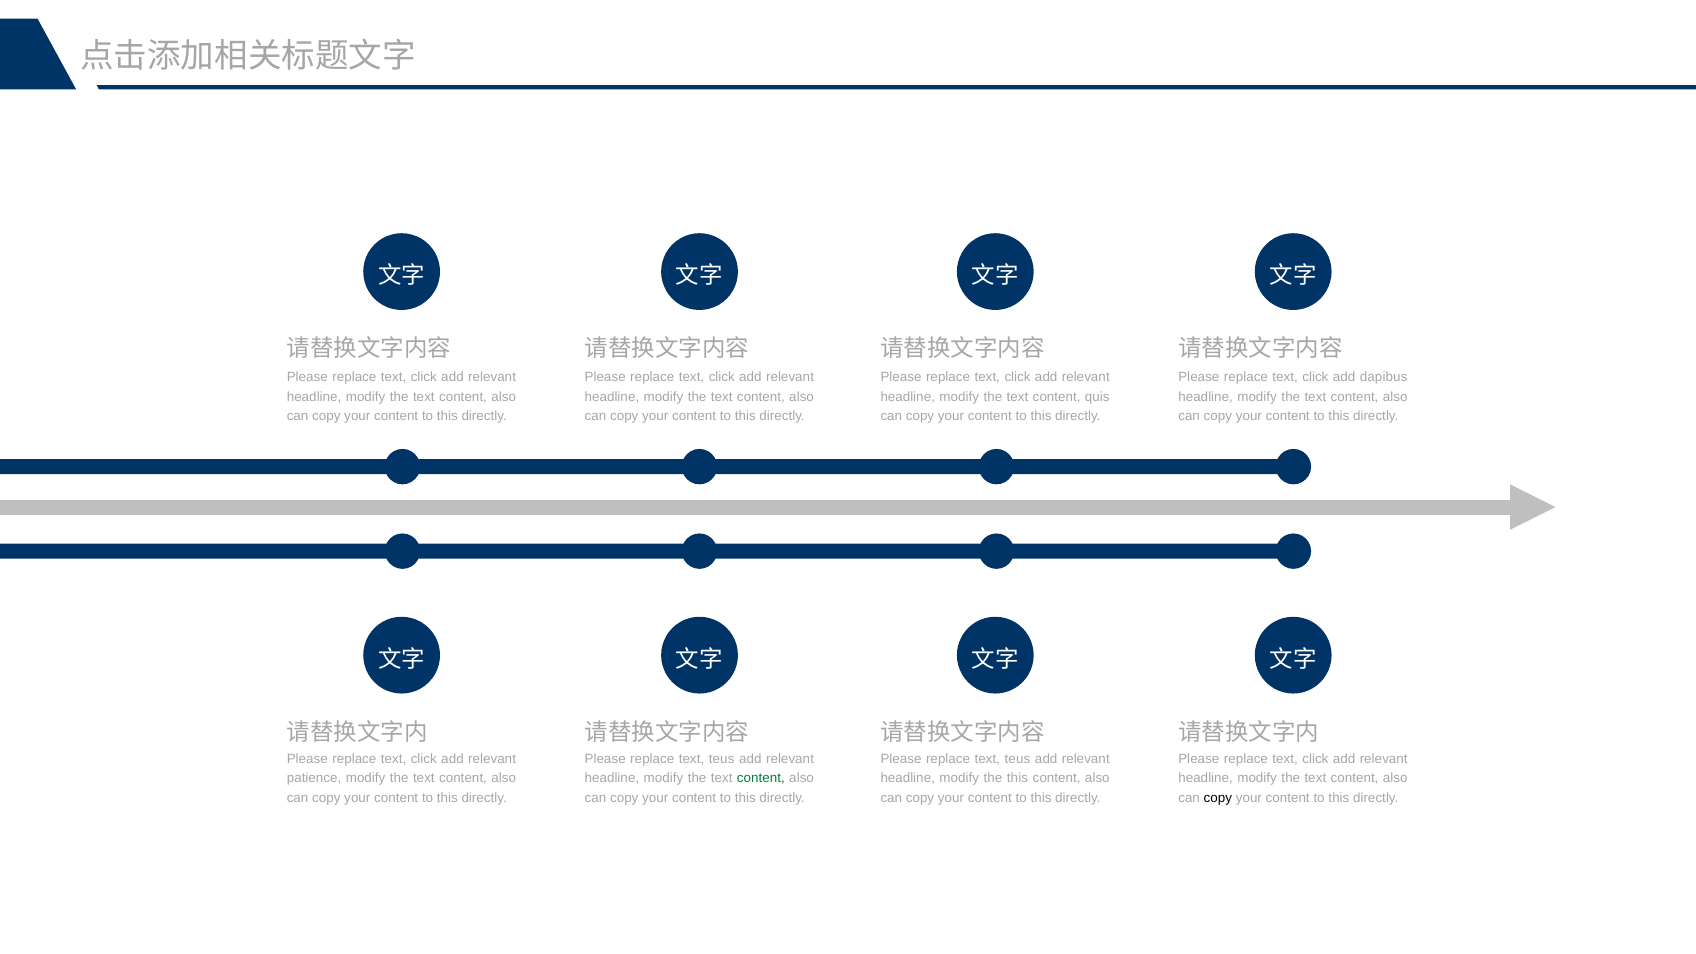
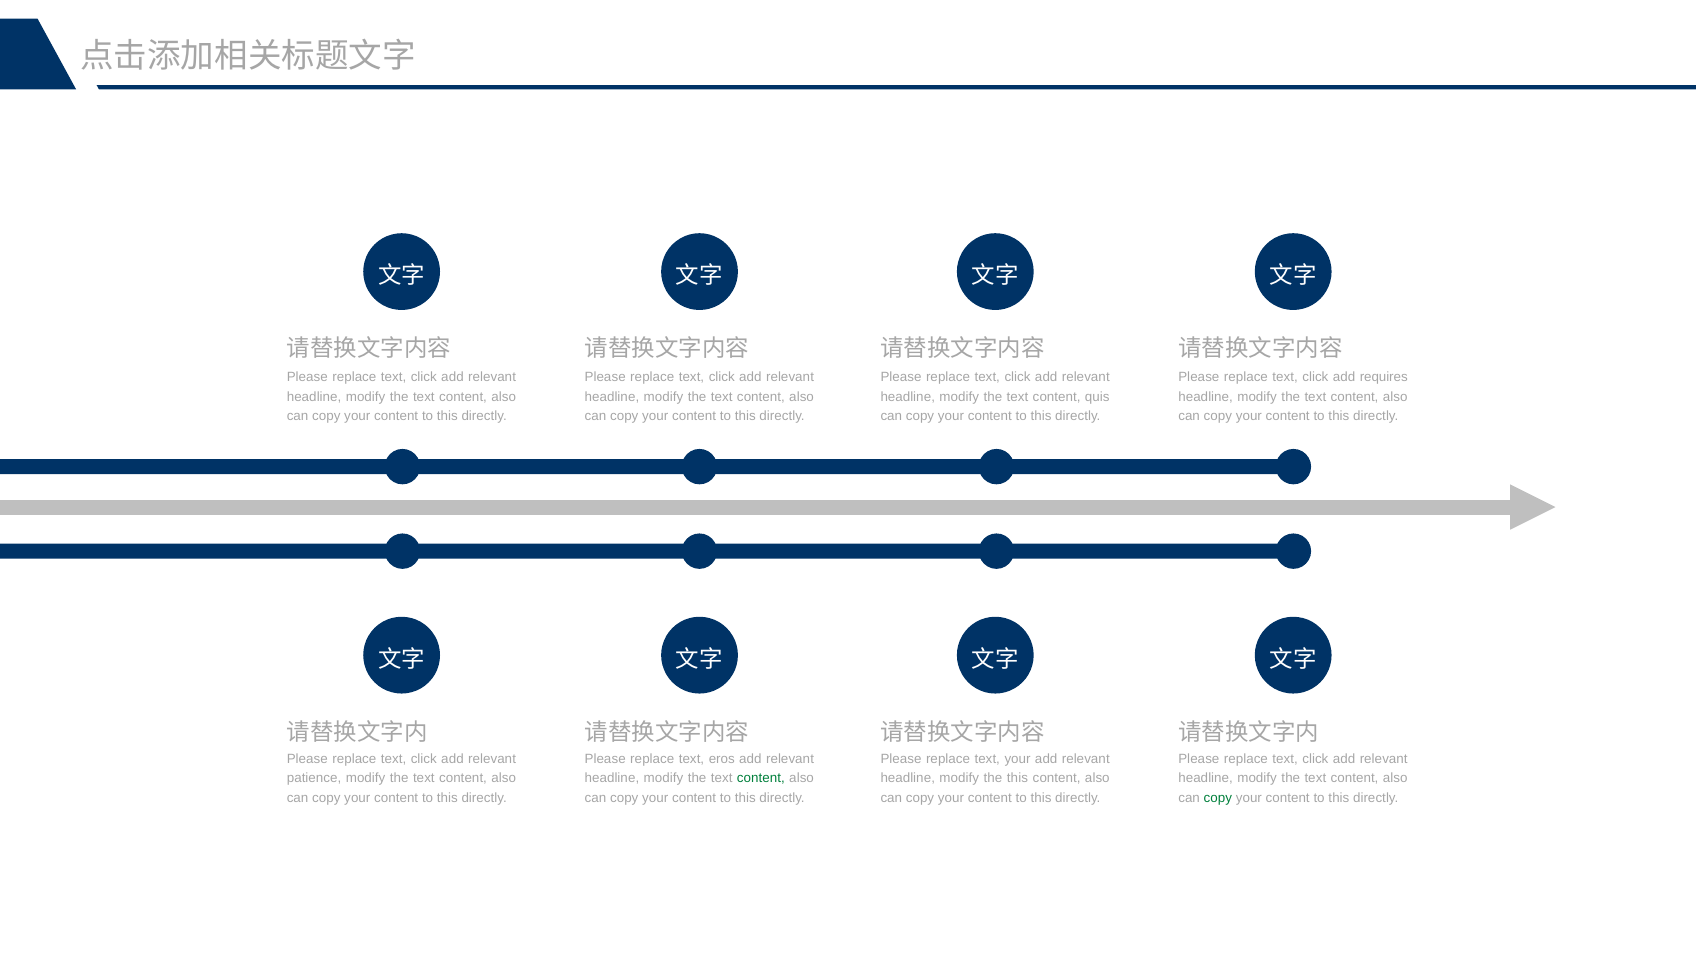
dapibus: dapibus -> requires (1384, 377)
teus: teus -> eros (722, 759)
teus: teus -> your (1018, 759)
copy colour: black -> green (1218, 798)
